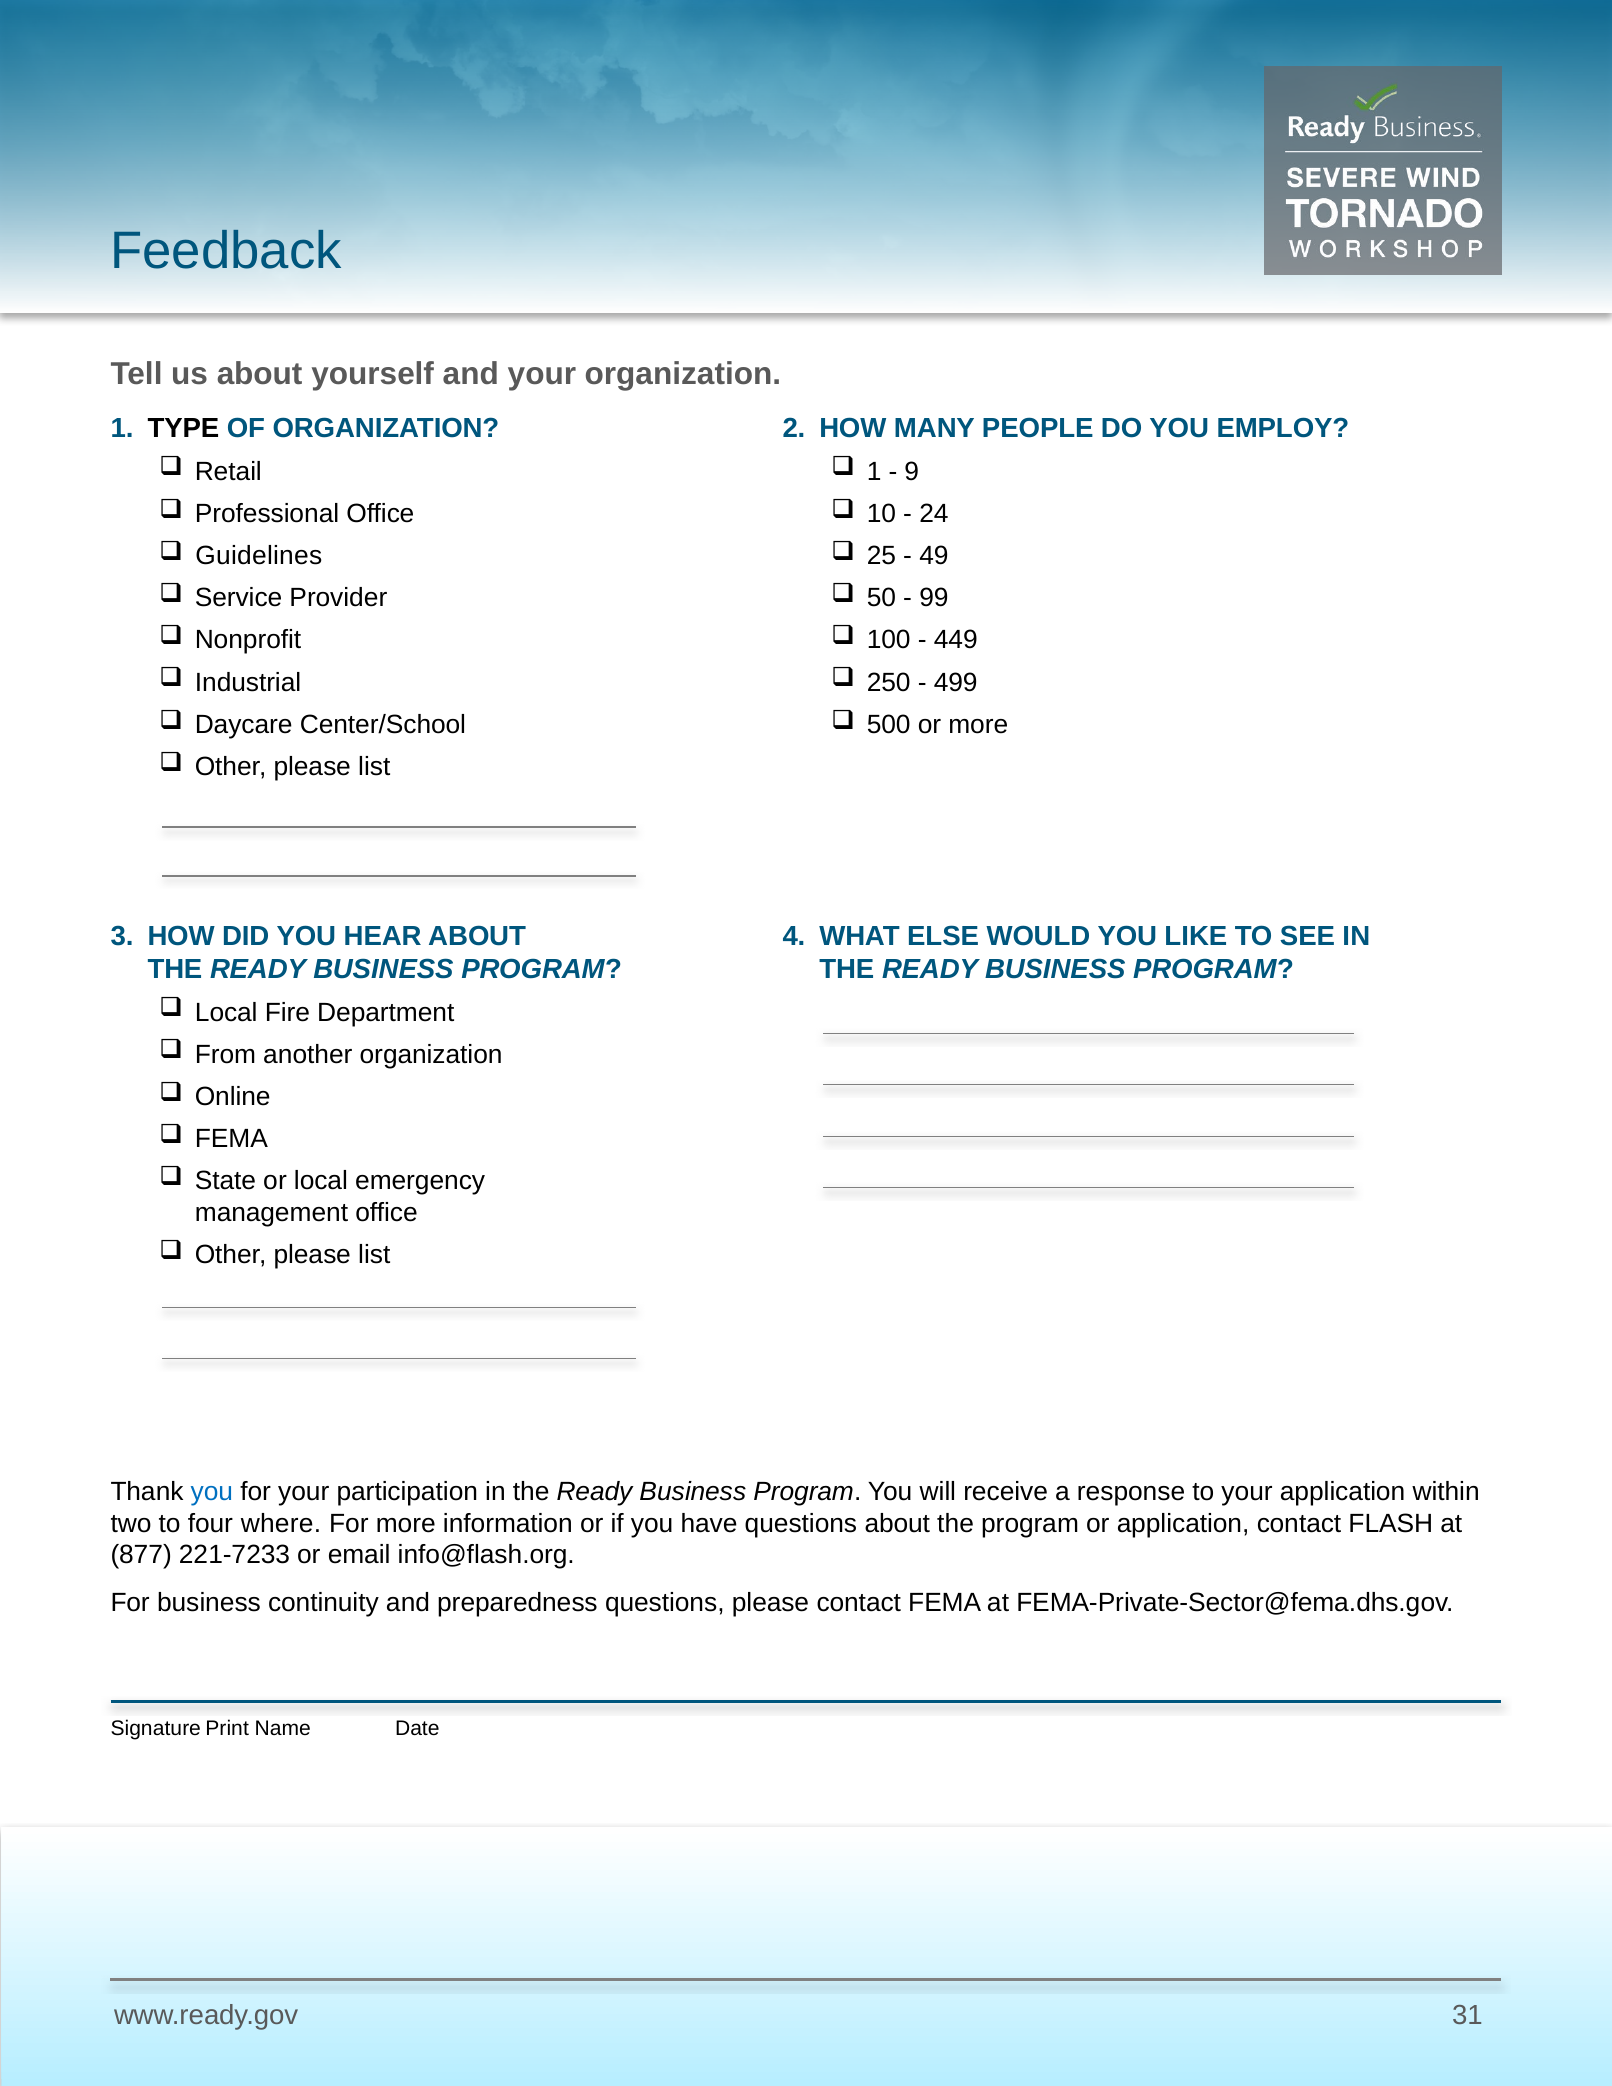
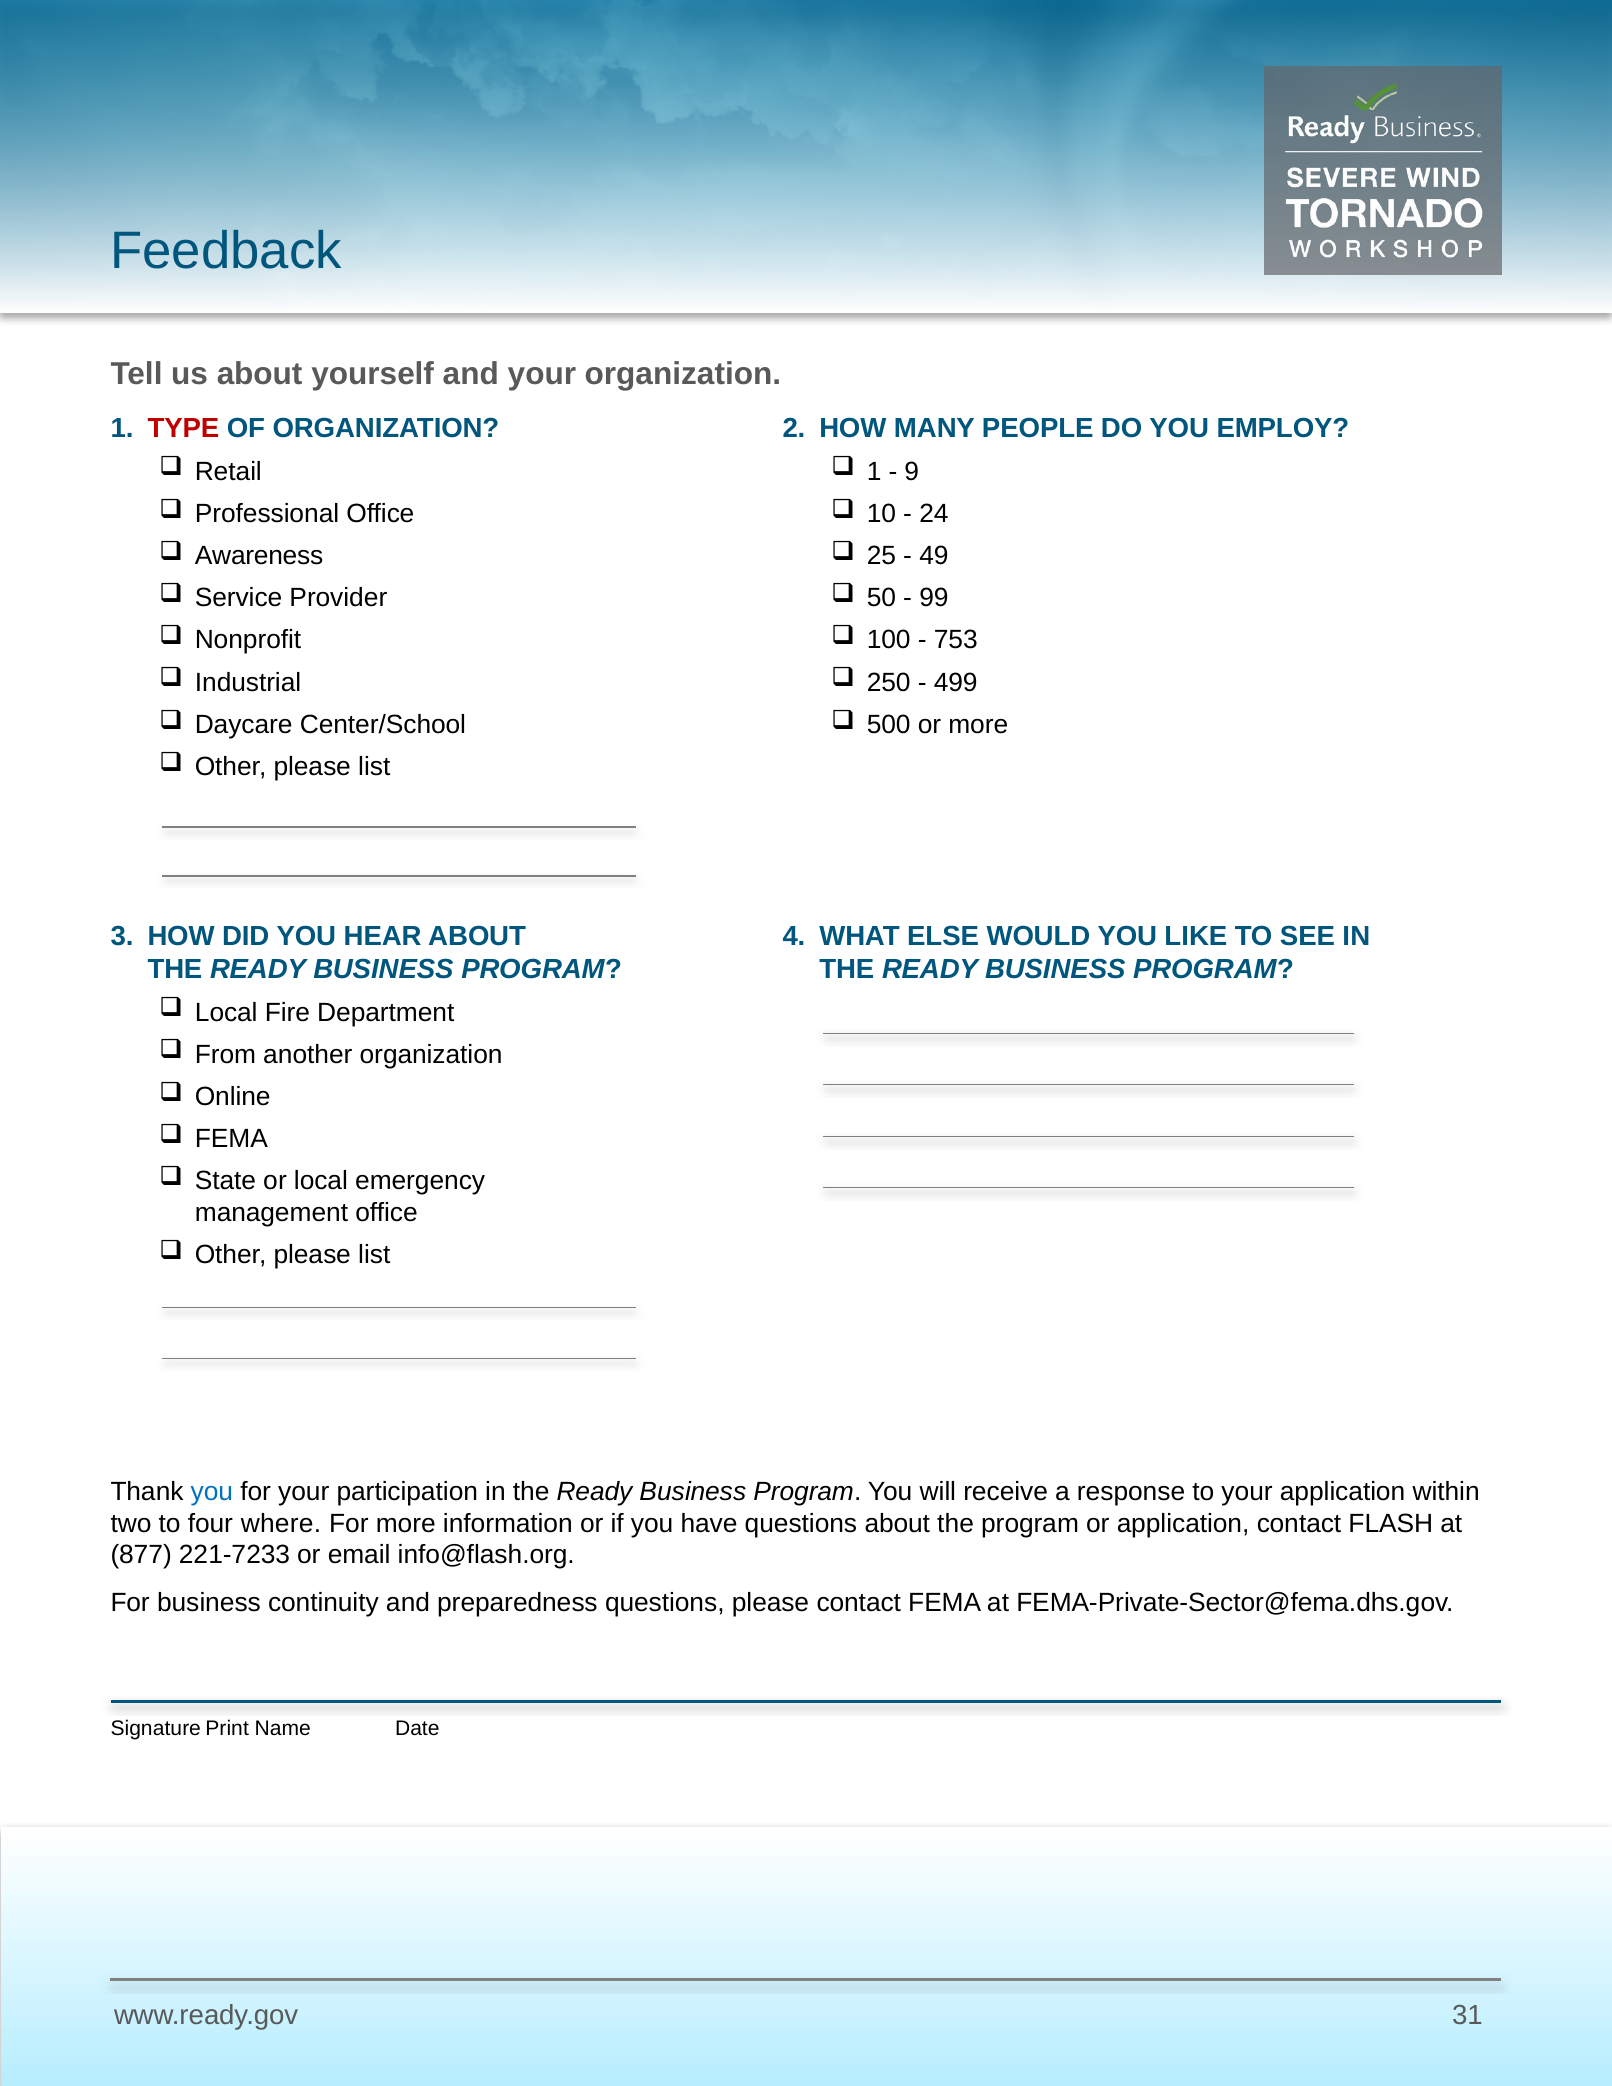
TYPE colour: black -> red (183, 429)
Guidelines: Guidelines -> Awareness (259, 556)
449: 449 -> 753 (956, 640)
